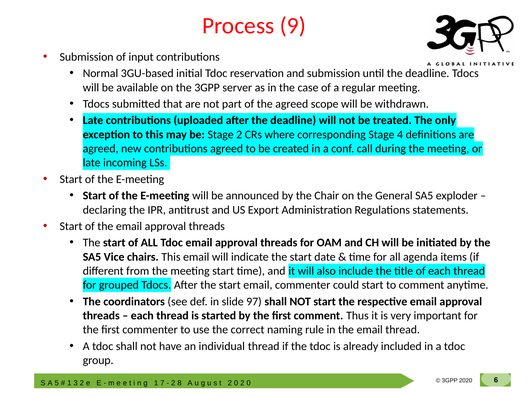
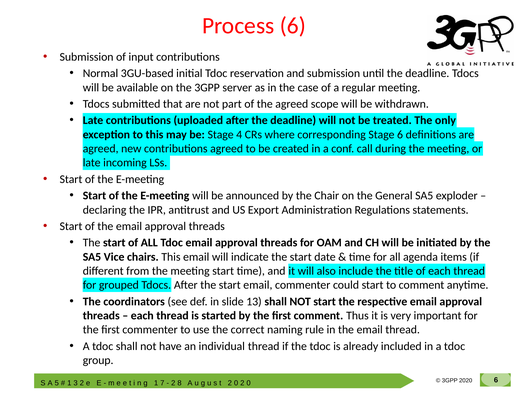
Process 9: 9 -> 6 (293, 26)
Stage 2: 2 -> 4 (239, 134)
Stage 4: 4 -> 6 (400, 134)
97: 97 -> 13 (254, 301)
